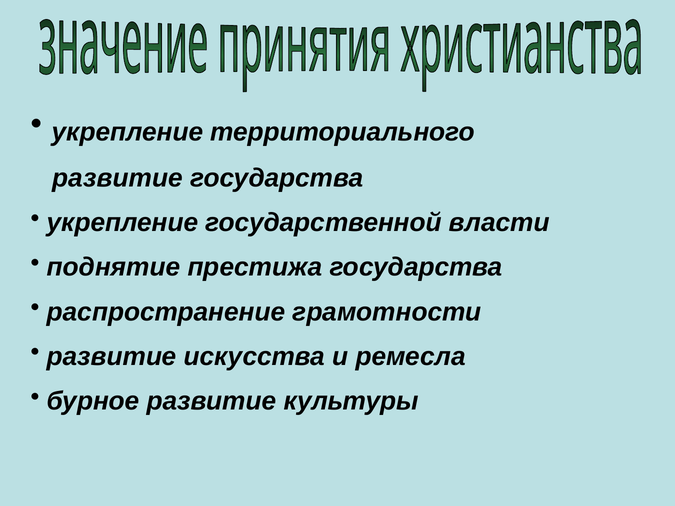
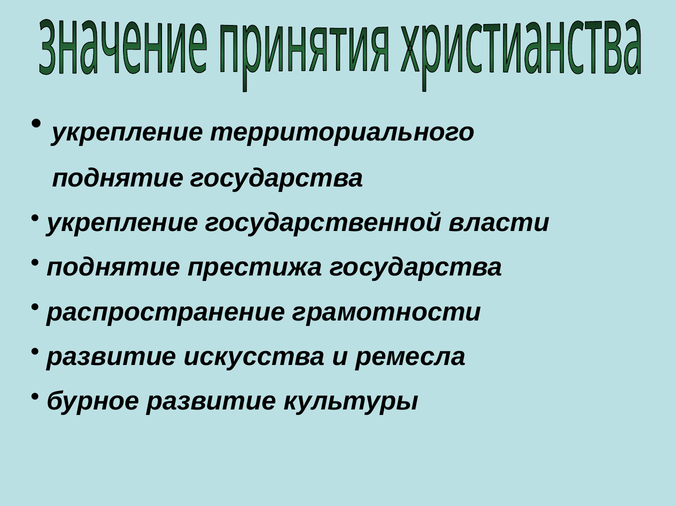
развитие: развитие -> поднятие (118, 178)
